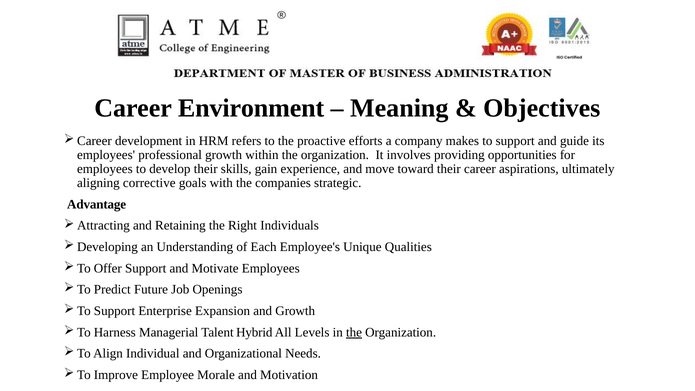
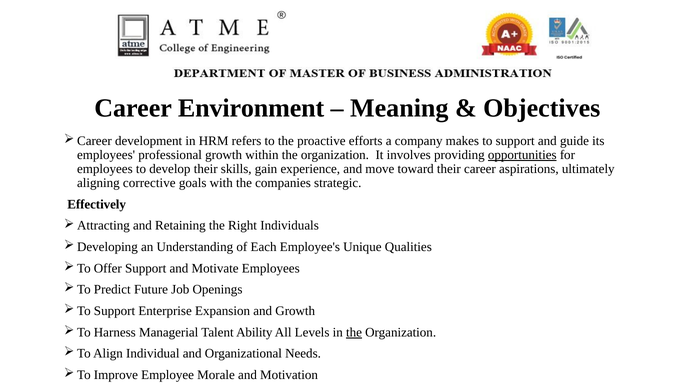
opportunities underline: none -> present (522, 155)
Advantage: Advantage -> Effectively (97, 204)
Hybrid: Hybrid -> Ability (254, 332)
